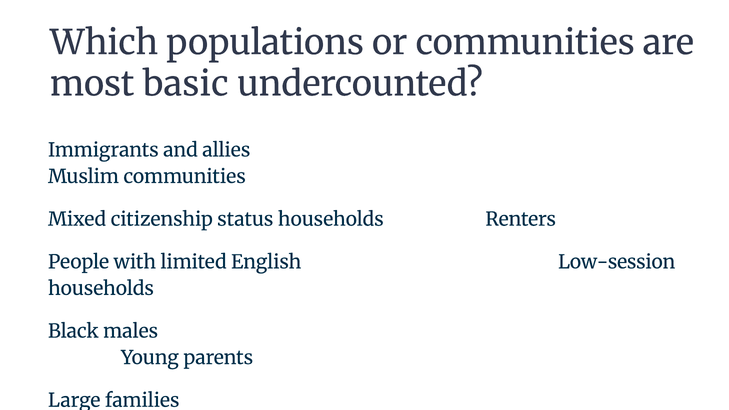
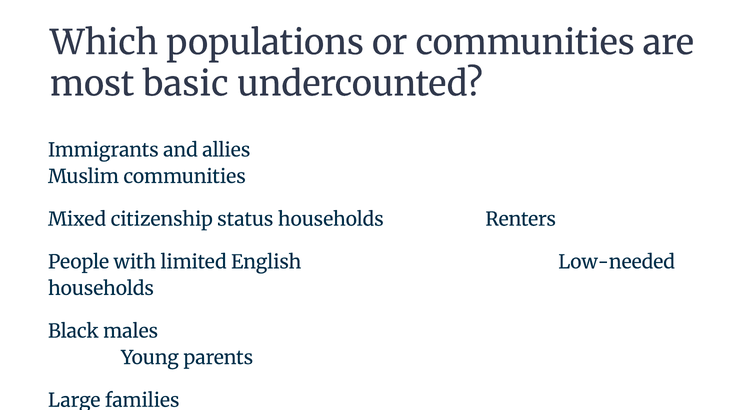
Low-session: Low-session -> Low-needed (617, 262)
